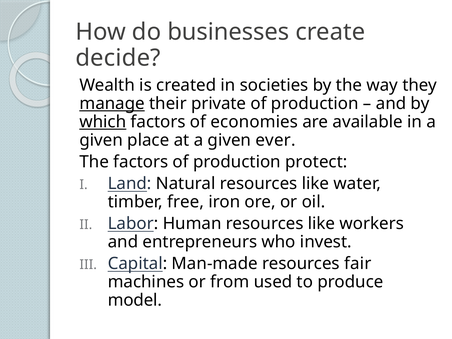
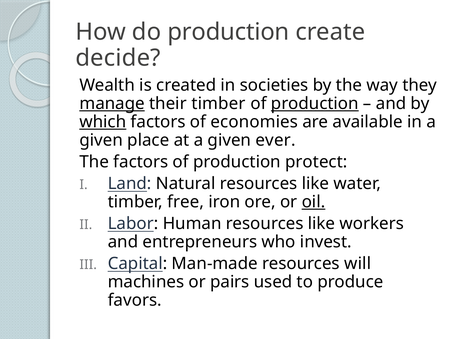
do businesses: businesses -> production (228, 32)
their private: private -> timber (219, 103)
production underline: none -> present (315, 103)
oil underline: none -> present (313, 202)
fair: fair -> will (358, 264)
from: from -> pairs (230, 282)
model: model -> favors (135, 300)
